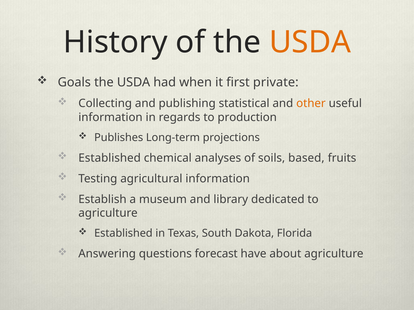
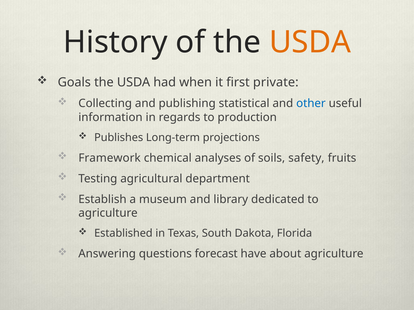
other colour: orange -> blue (311, 104)
Established: Established -> Framework (110, 158)
based: based -> safety (306, 158)
agricultural information: information -> department (218, 179)
